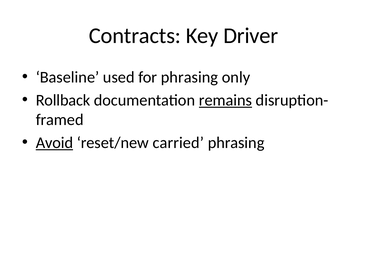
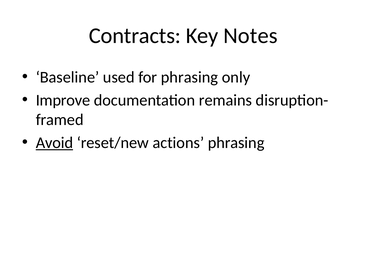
Driver: Driver -> Notes (251, 36)
Rollback: Rollback -> Improve (63, 100)
remains underline: present -> none (225, 100)
carried: carried -> actions (178, 142)
